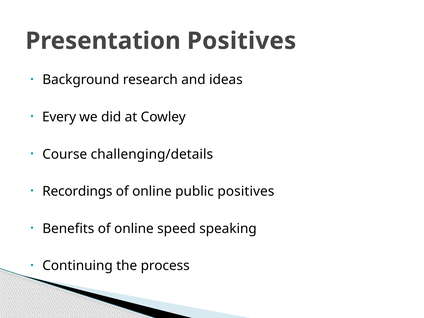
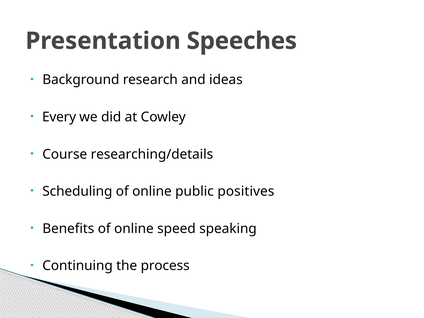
Presentation Positives: Positives -> Speeches (242, 41)
challenging/details: challenging/details -> researching/details (152, 154)
Recordings: Recordings -> Scheduling (77, 191)
